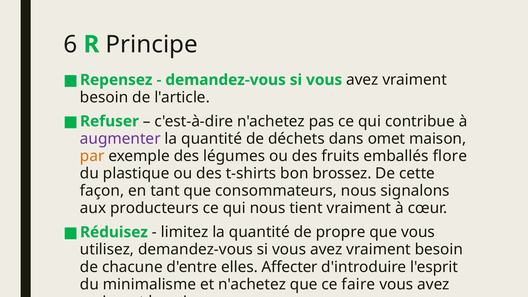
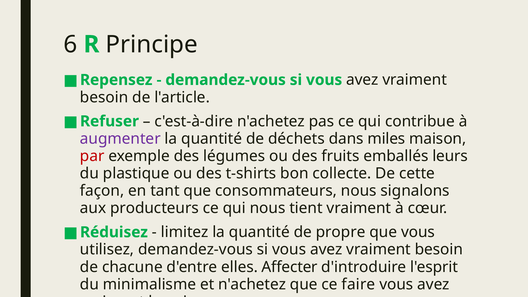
omet: omet -> miles (386, 139)
par colour: orange -> red (92, 156)
flore: flore -> leurs (450, 156)
brossez: brossez -> collecte (342, 173)
